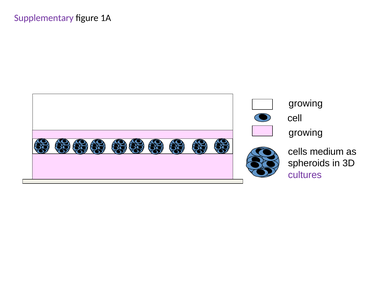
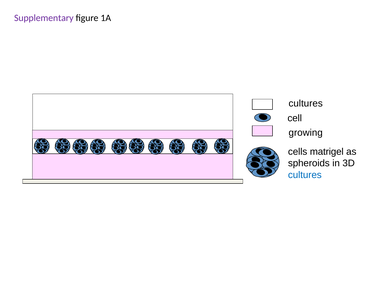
growing: growing -> cultures (306, 103)
medium: medium -> matrigel (327, 152)
cultures colour: purple -> blue (305, 175)
